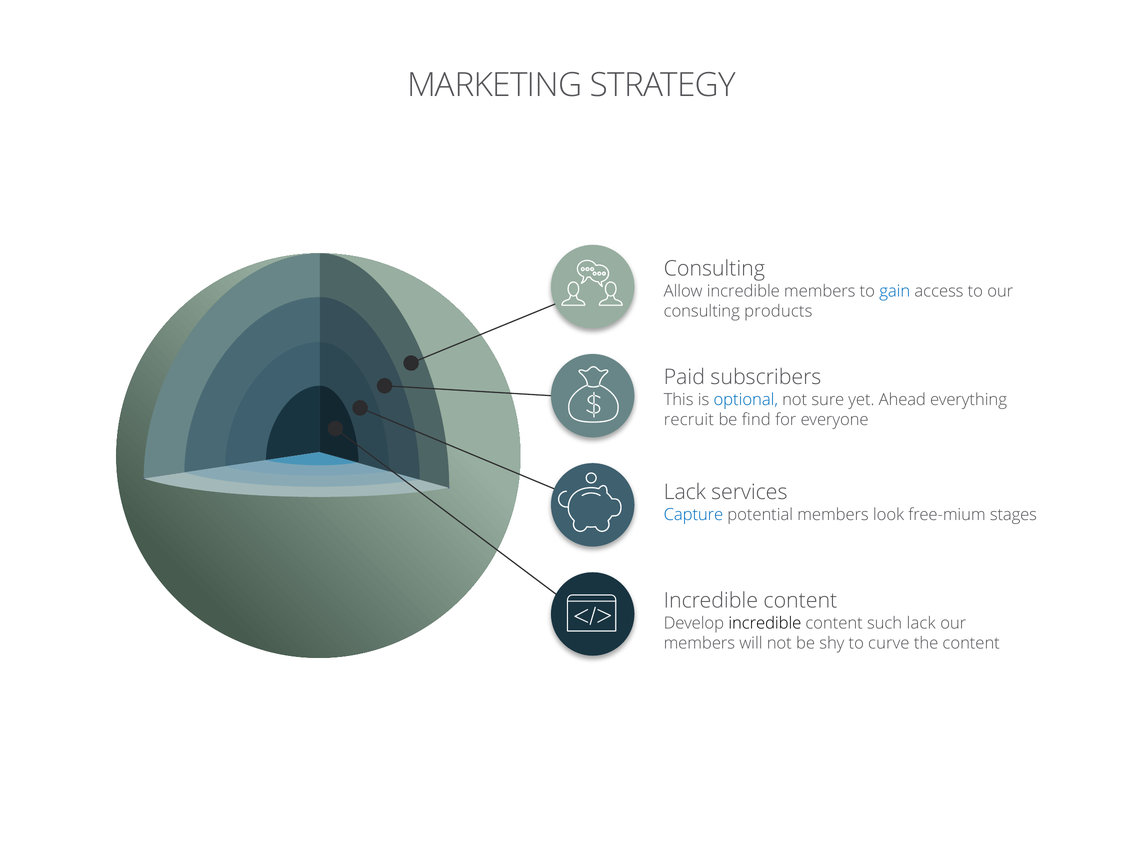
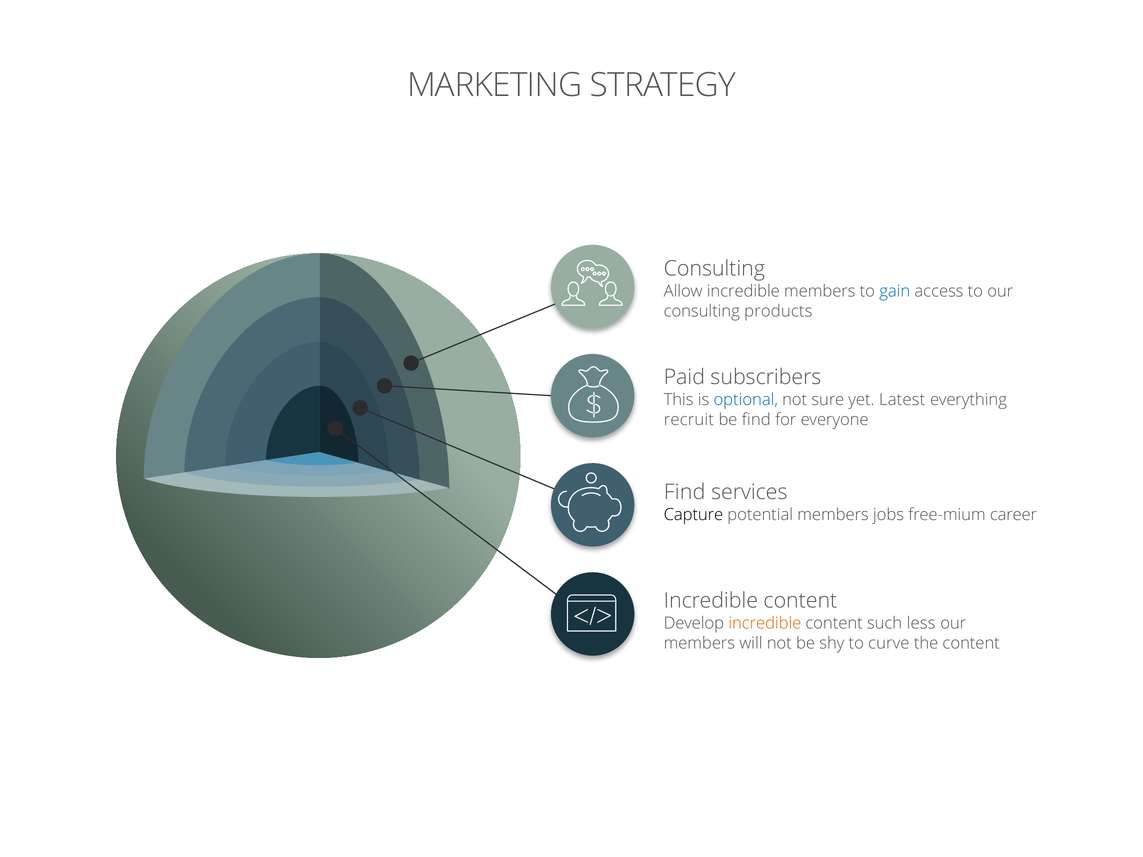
Ahead: Ahead -> Latest (902, 400)
Lack: Lack -> Find (685, 493)
Capture colour: blue -> black (693, 515)
look: look -> jobs (889, 515)
stages: stages -> career (1013, 515)
incredible colour: black -> orange (765, 623)
such lack: lack -> less (921, 623)
